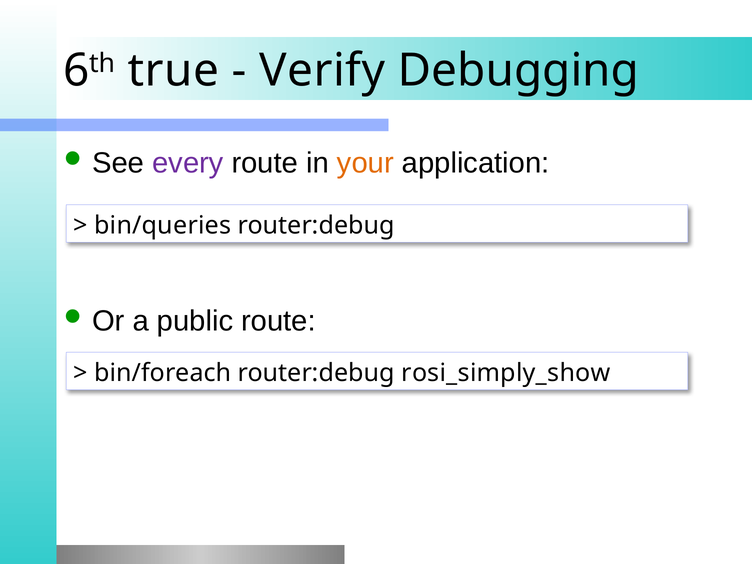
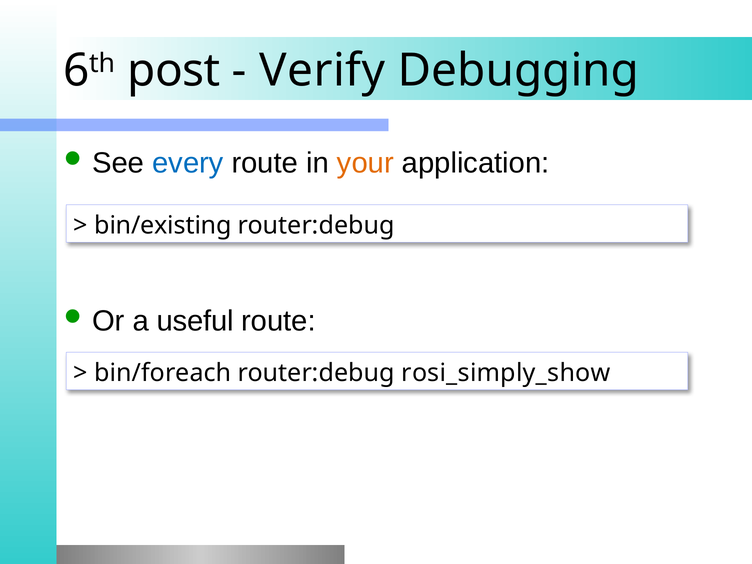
true: true -> post (174, 71)
every colour: purple -> blue (188, 163)
bin/queries: bin/queries -> bin/existing (163, 225)
public: public -> useful (195, 321)
